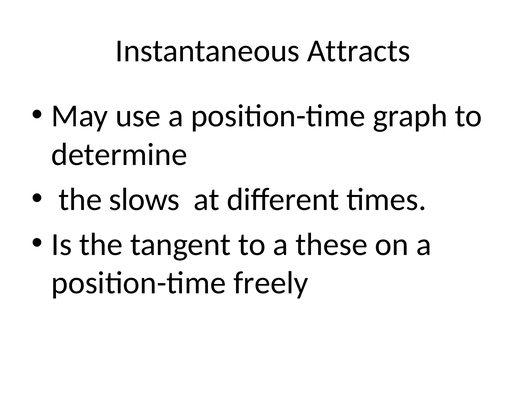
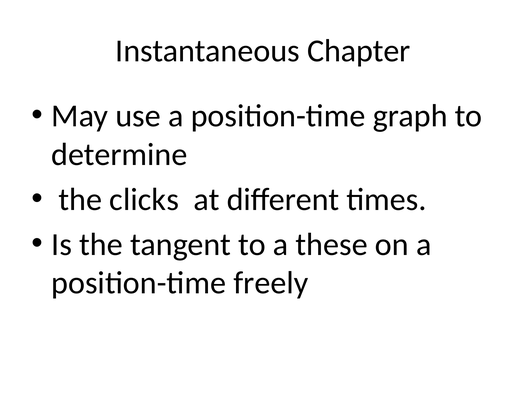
Attracts: Attracts -> Chapter (359, 51)
slows: slows -> clicks (144, 200)
